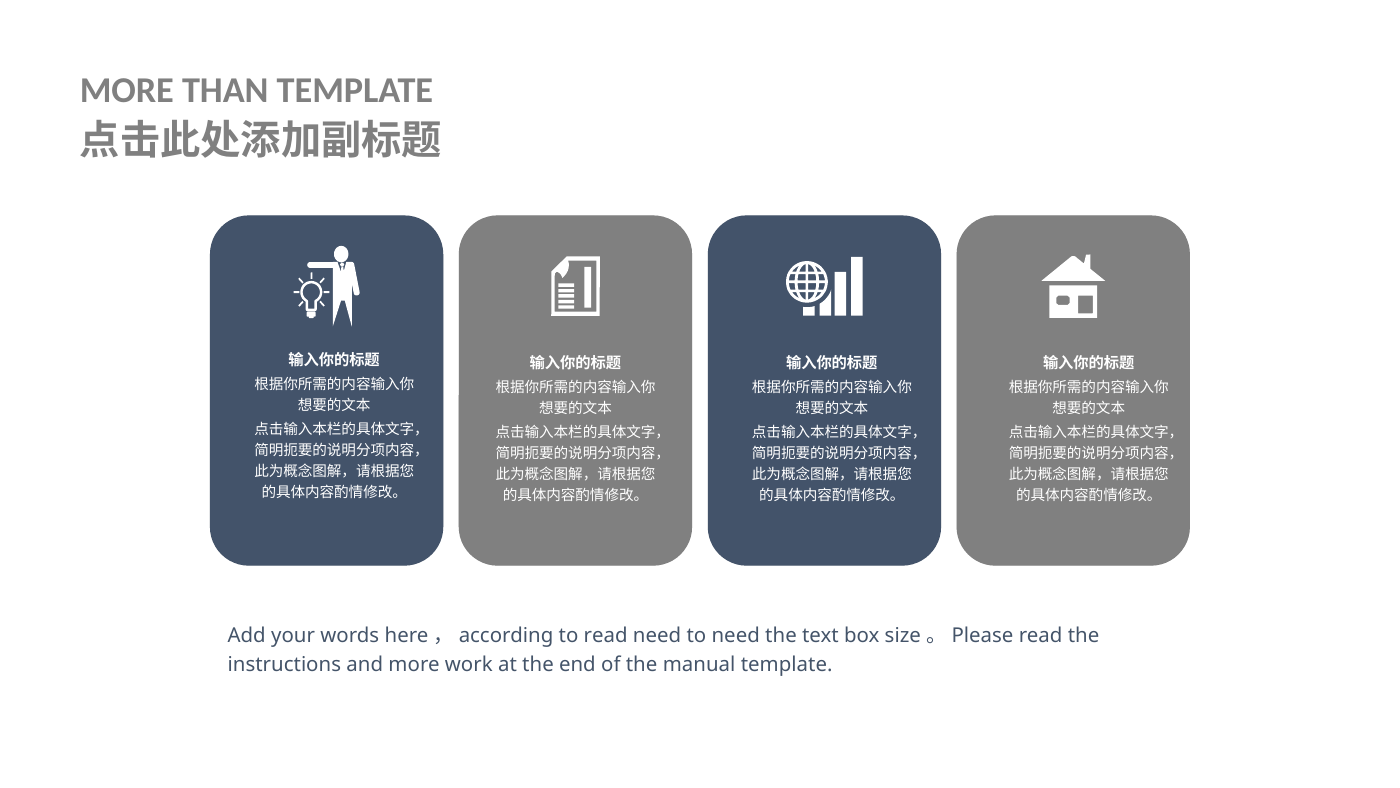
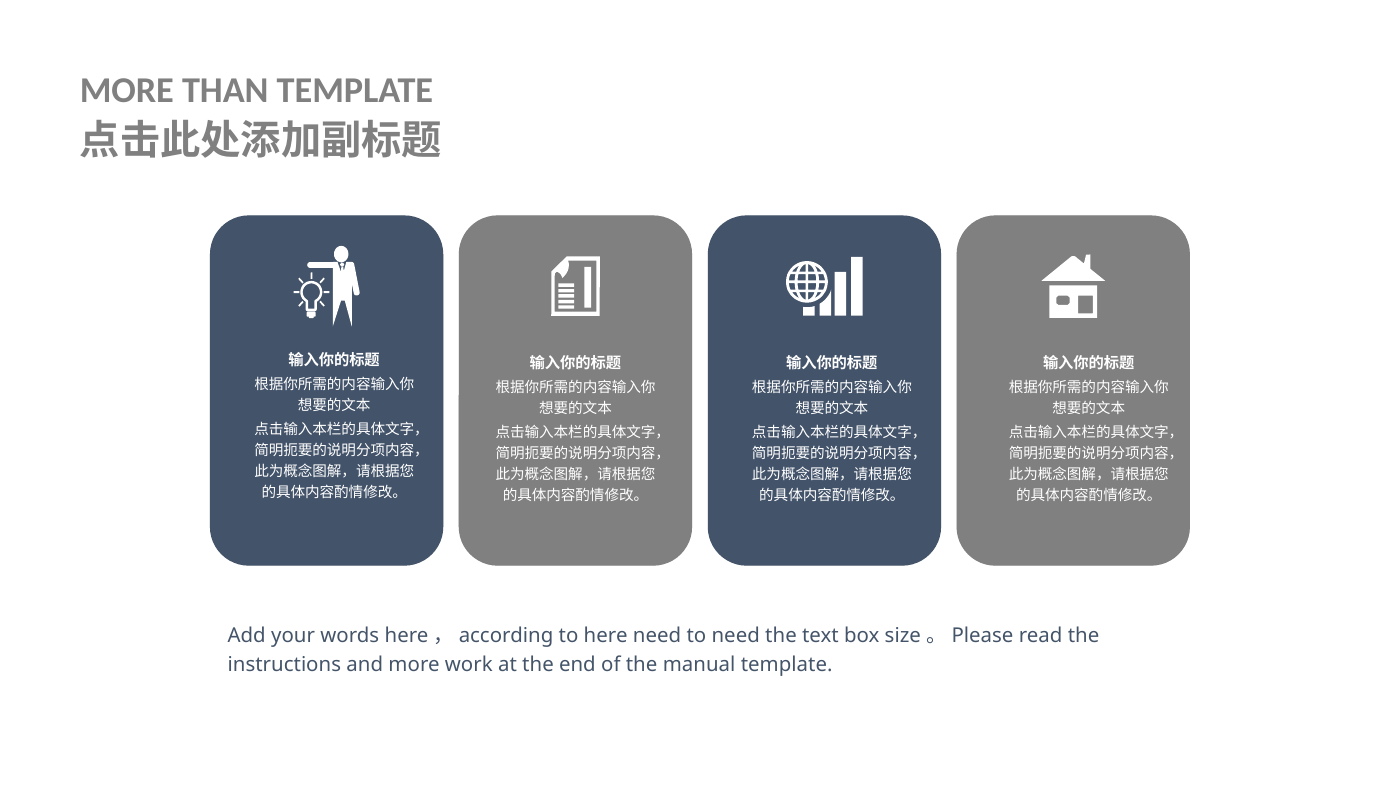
to read: read -> here (606, 635)
